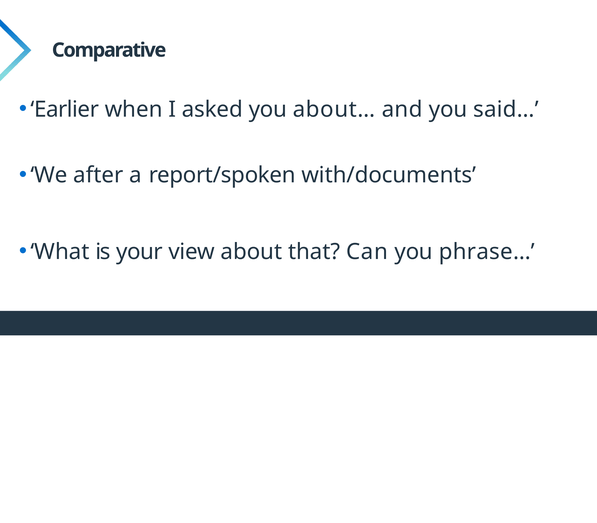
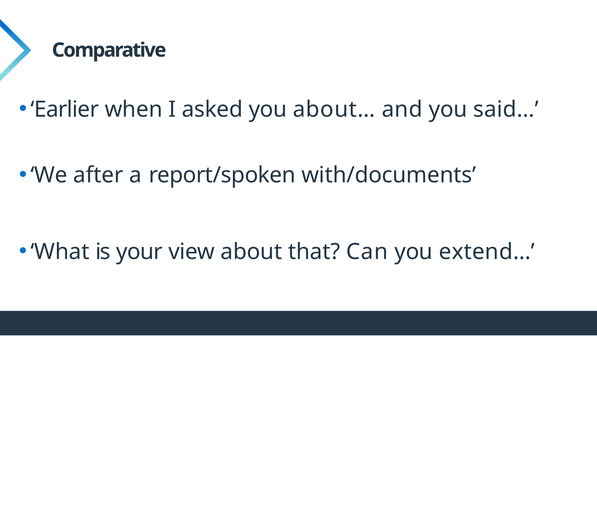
phrase…: phrase… -> extend… (487, 252)
